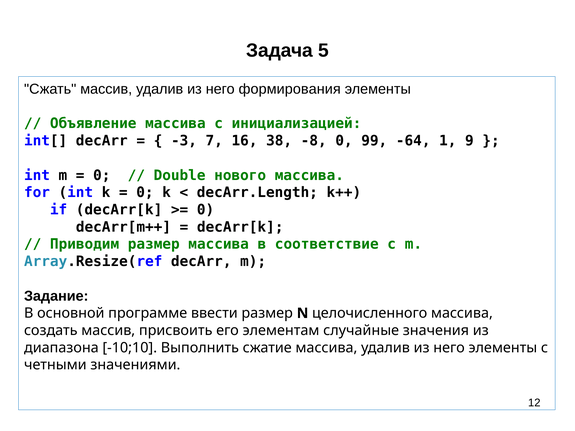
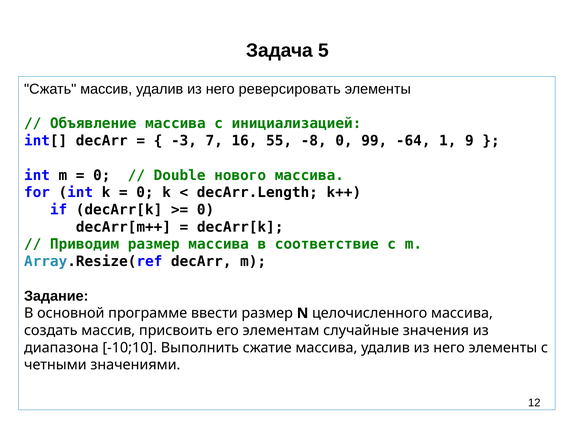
формирования: формирования -> реверсировать (290, 89)
38: 38 -> 55 (279, 141)
